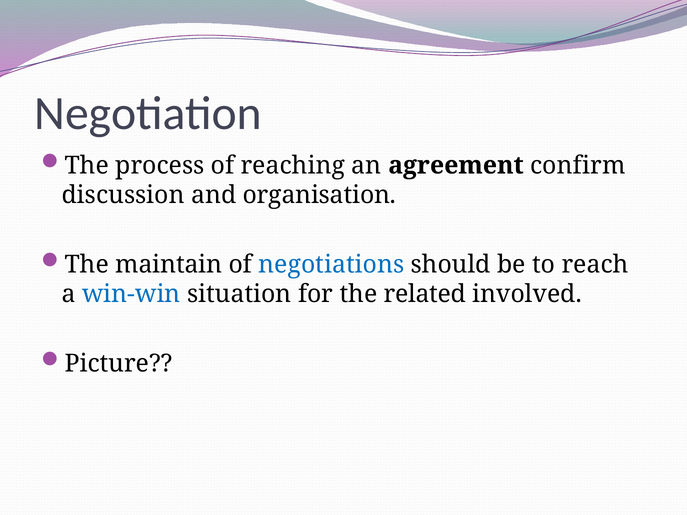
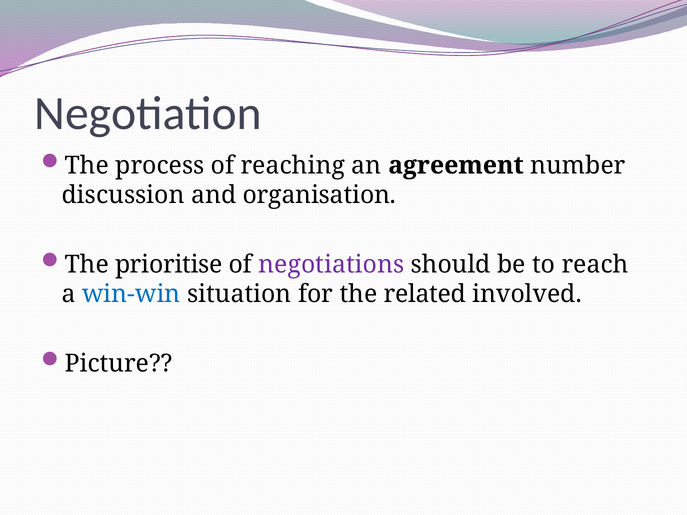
confirm: confirm -> number (578, 165)
maintain: maintain -> prioritise (169, 265)
negotiations colour: blue -> purple (331, 265)
